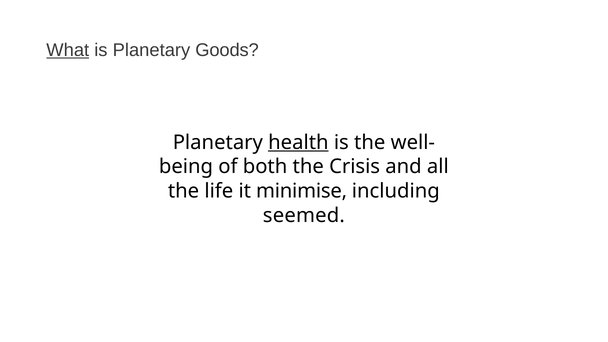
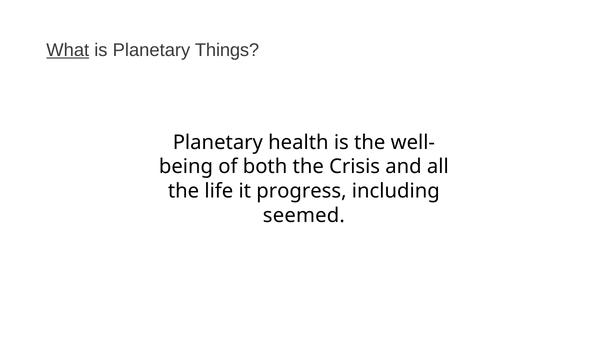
Goods: Goods -> Things (227, 50)
health underline: present -> none (298, 142)
minimise: minimise -> progress (301, 191)
